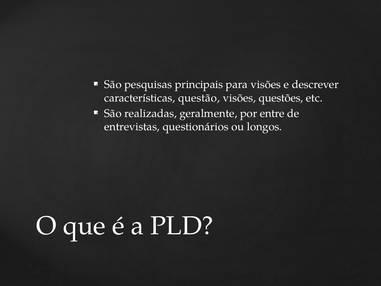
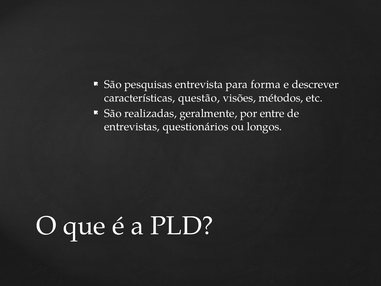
principais: principais -> entrevista (199, 84)
para visões: visões -> forma (266, 84)
questões: questões -> métodos (281, 98)
